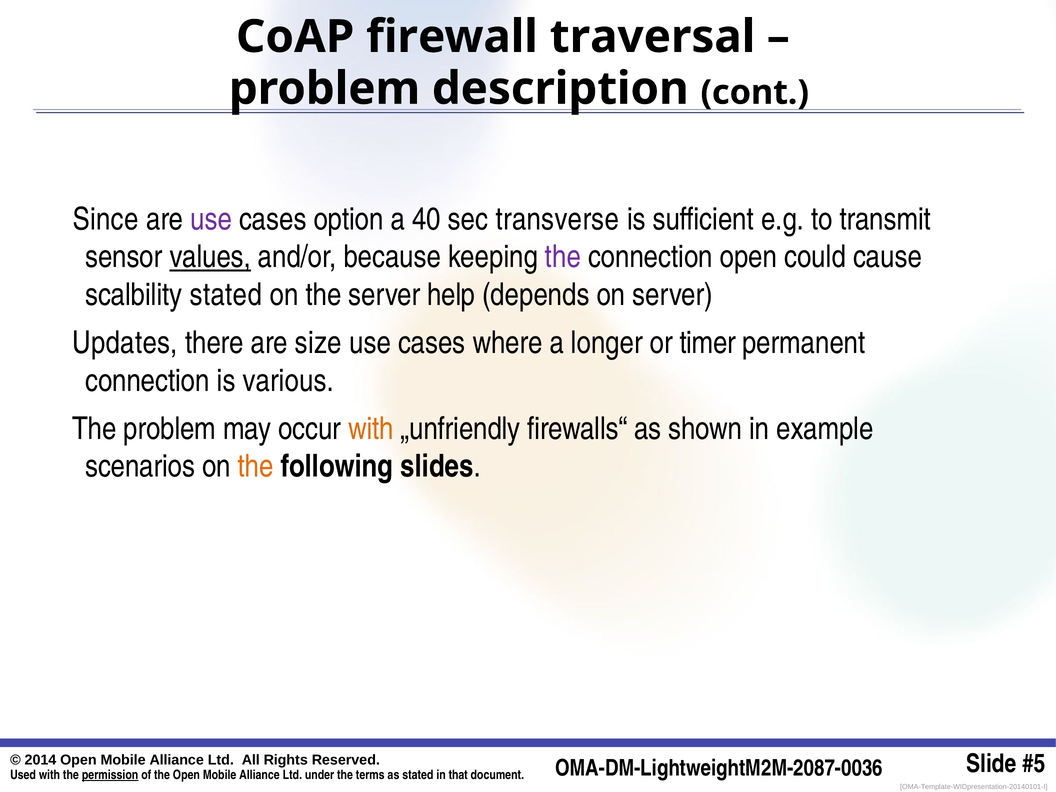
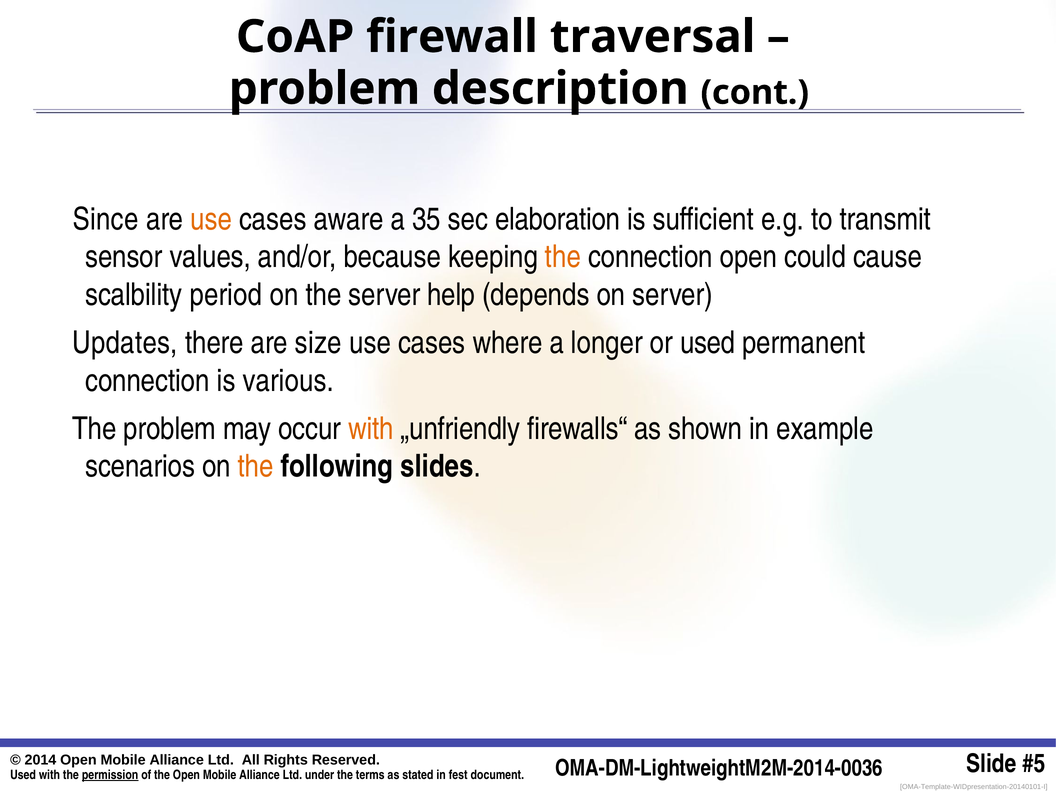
use colour: purple -> orange (211, 219)
option: option -> aware (349, 219)
40: 40 -> 35 (426, 219)
transverse: transverse -> elaboration (558, 219)
values underline: present -> none (210, 257)
the colour: purple -> orange (563, 257)
scalbility stated: stated -> period (226, 295)
or timer: timer -> used (708, 343)
OMA-DM-LightweightM2M-2087-0036: OMA-DM-LightweightM2M-2087-0036 -> OMA-DM-LightweightM2M-2014-0036 (719, 769)
that: that -> fest (458, 775)
